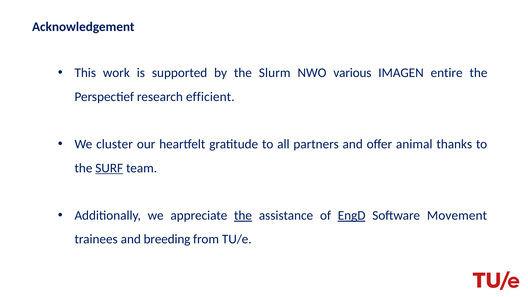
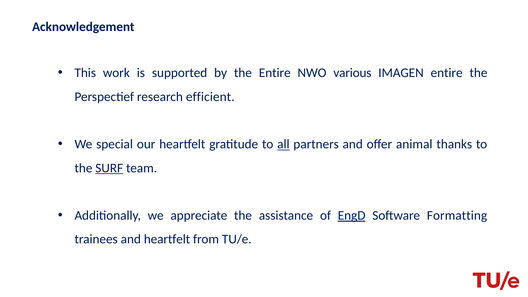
the Slurm: Slurm -> Entire (275, 73)
cluster: cluster -> special (115, 144)
all underline: none -> present (283, 144)
the underline: present -> none (243, 216)
Movement: Movement -> Formatting (457, 216)
and breeding: breeding -> heartfelt (167, 239)
